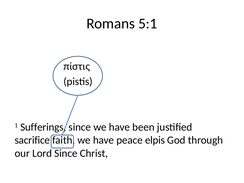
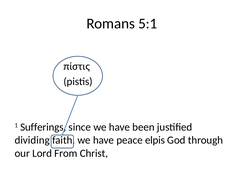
sacrifice: sacrifice -> dividing (32, 140)
Lord Since: Since -> From (66, 153)
